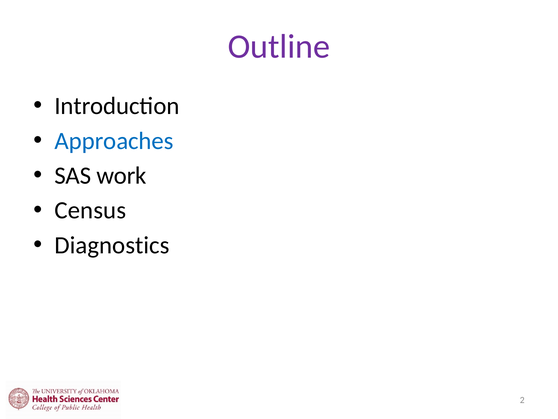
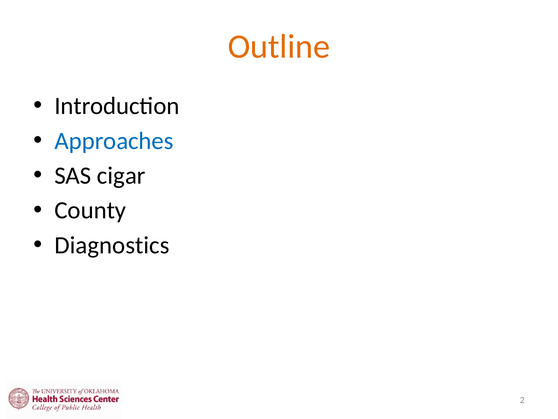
Outline colour: purple -> orange (279, 47)
work: work -> cigar (121, 175)
Census: Census -> County (90, 210)
